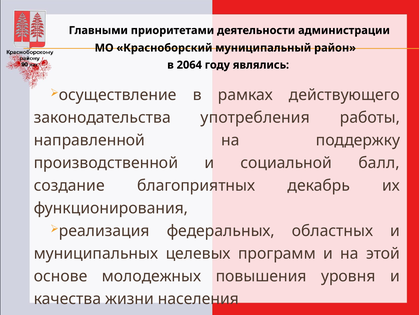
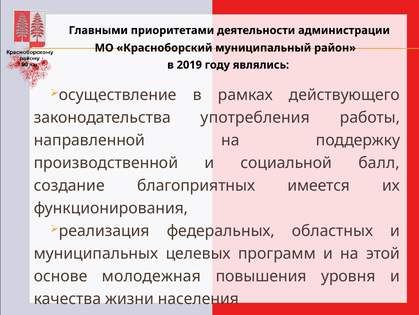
2064: 2064 -> 2019 (189, 65)
декабрь: декабрь -> имеется (319, 185)
молодежных: молодежных -> молодежная (151, 276)
